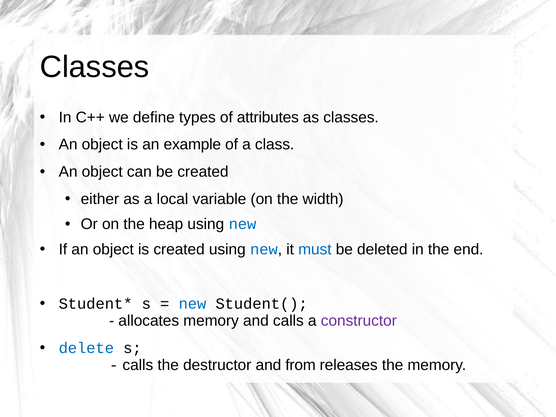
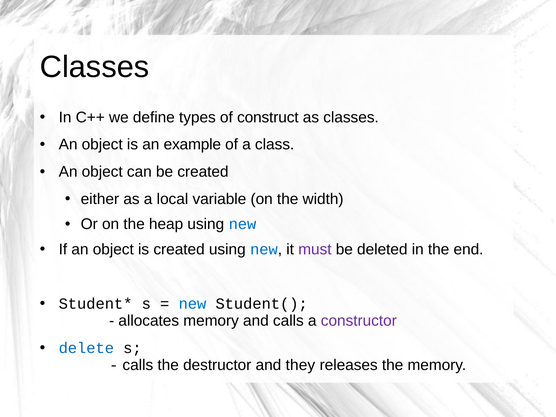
attributes: attributes -> construct (268, 117)
must colour: blue -> purple (315, 249)
from: from -> they (300, 365)
